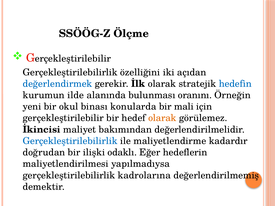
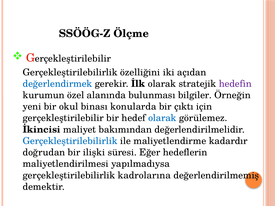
hedefin colour: blue -> purple (235, 84)
ilde: ilde -> özel (76, 95)
oranını: oranını -> bilgiler (195, 95)
mali: mali -> çıktı (184, 107)
olarak colour: orange -> blue (162, 118)
odaklı: odaklı -> süresi (122, 153)
